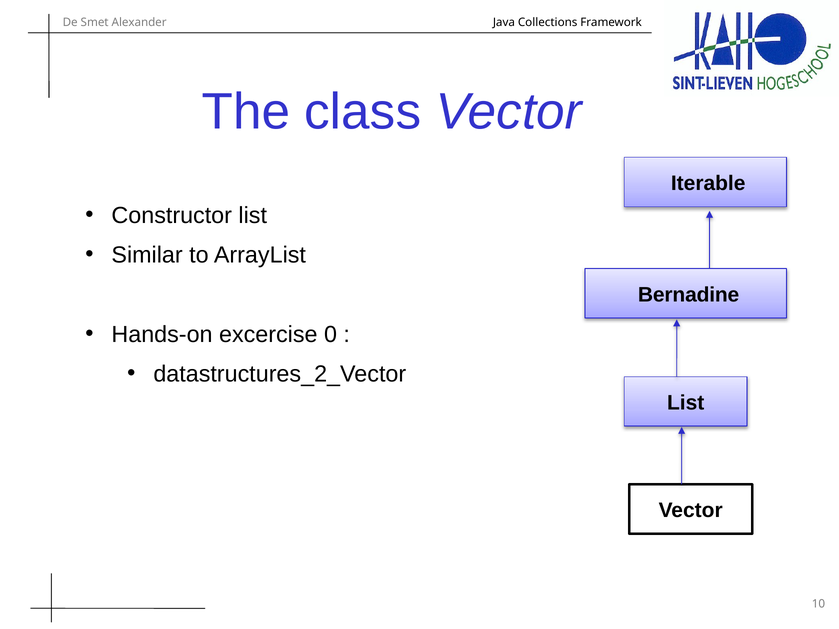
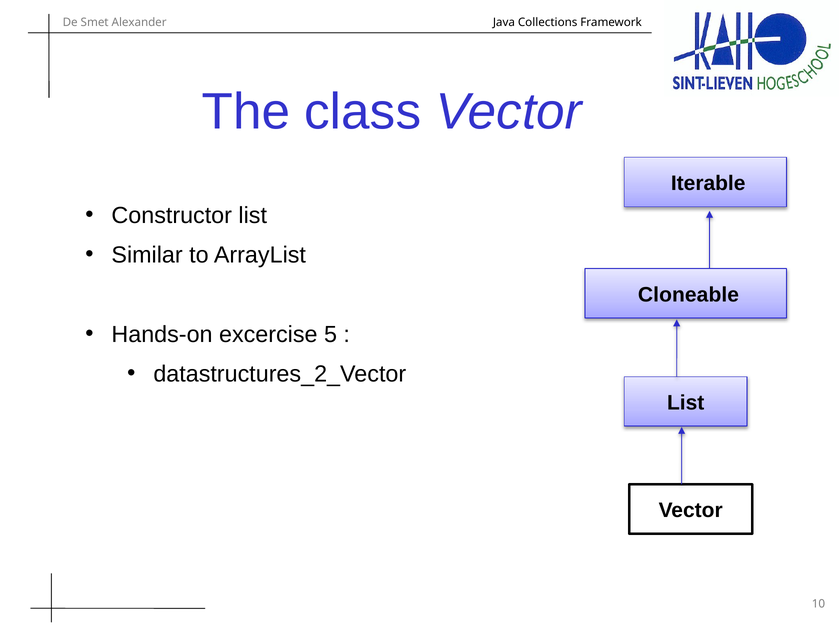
Bernadine: Bernadine -> Cloneable (688, 295)
0: 0 -> 5 (331, 334)
